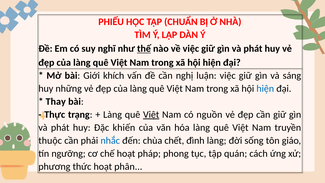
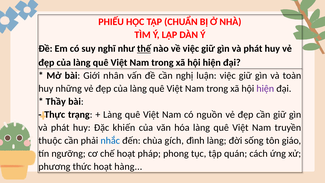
khích: khích -> nhân (114, 76)
sáng: sáng -> toàn (292, 76)
hiện colour: blue -> purple (265, 89)
Thay: Thay -> Thầy (56, 102)
Việt underline: present -> none (151, 115)
chết: chết -> gích (174, 140)
phân: phân -> hàng (128, 166)
